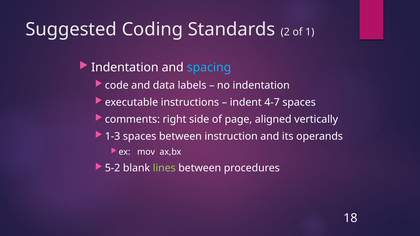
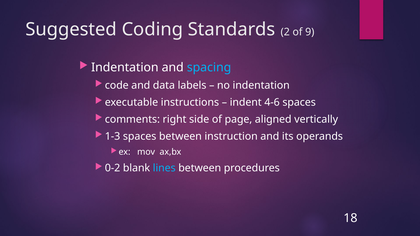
1: 1 -> 9 (310, 32)
4-7: 4-7 -> 4-6 (272, 102)
5-2: 5-2 -> 0-2 (113, 168)
lines colour: light green -> light blue (164, 168)
